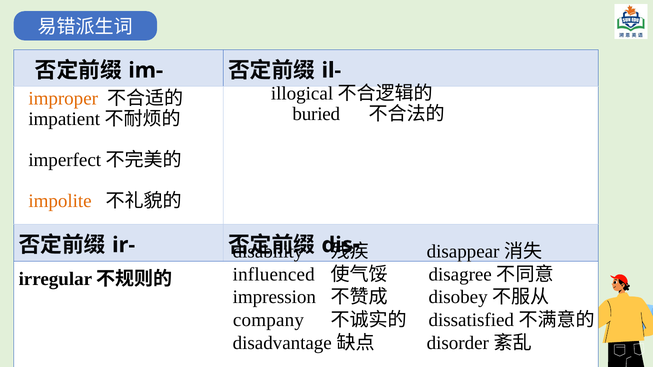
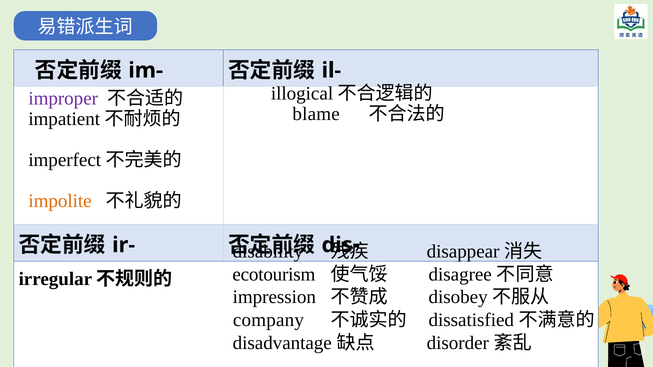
improper colour: orange -> purple (63, 98)
buried: buried -> blame (316, 114)
influenced: influenced -> ecotourism (274, 274)
